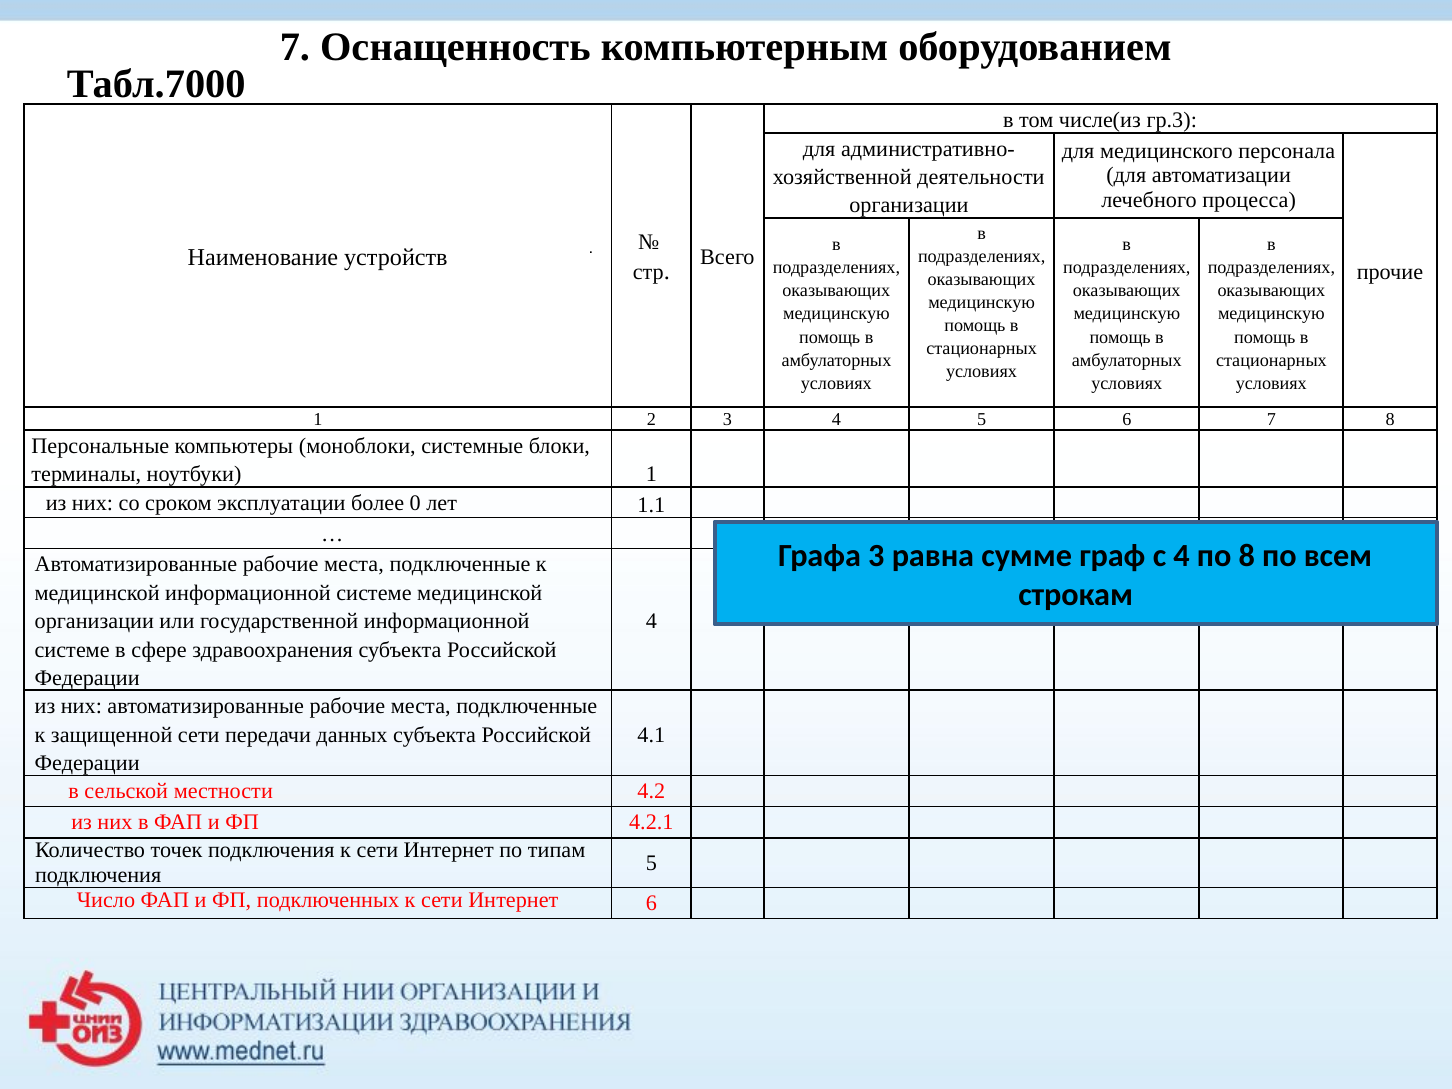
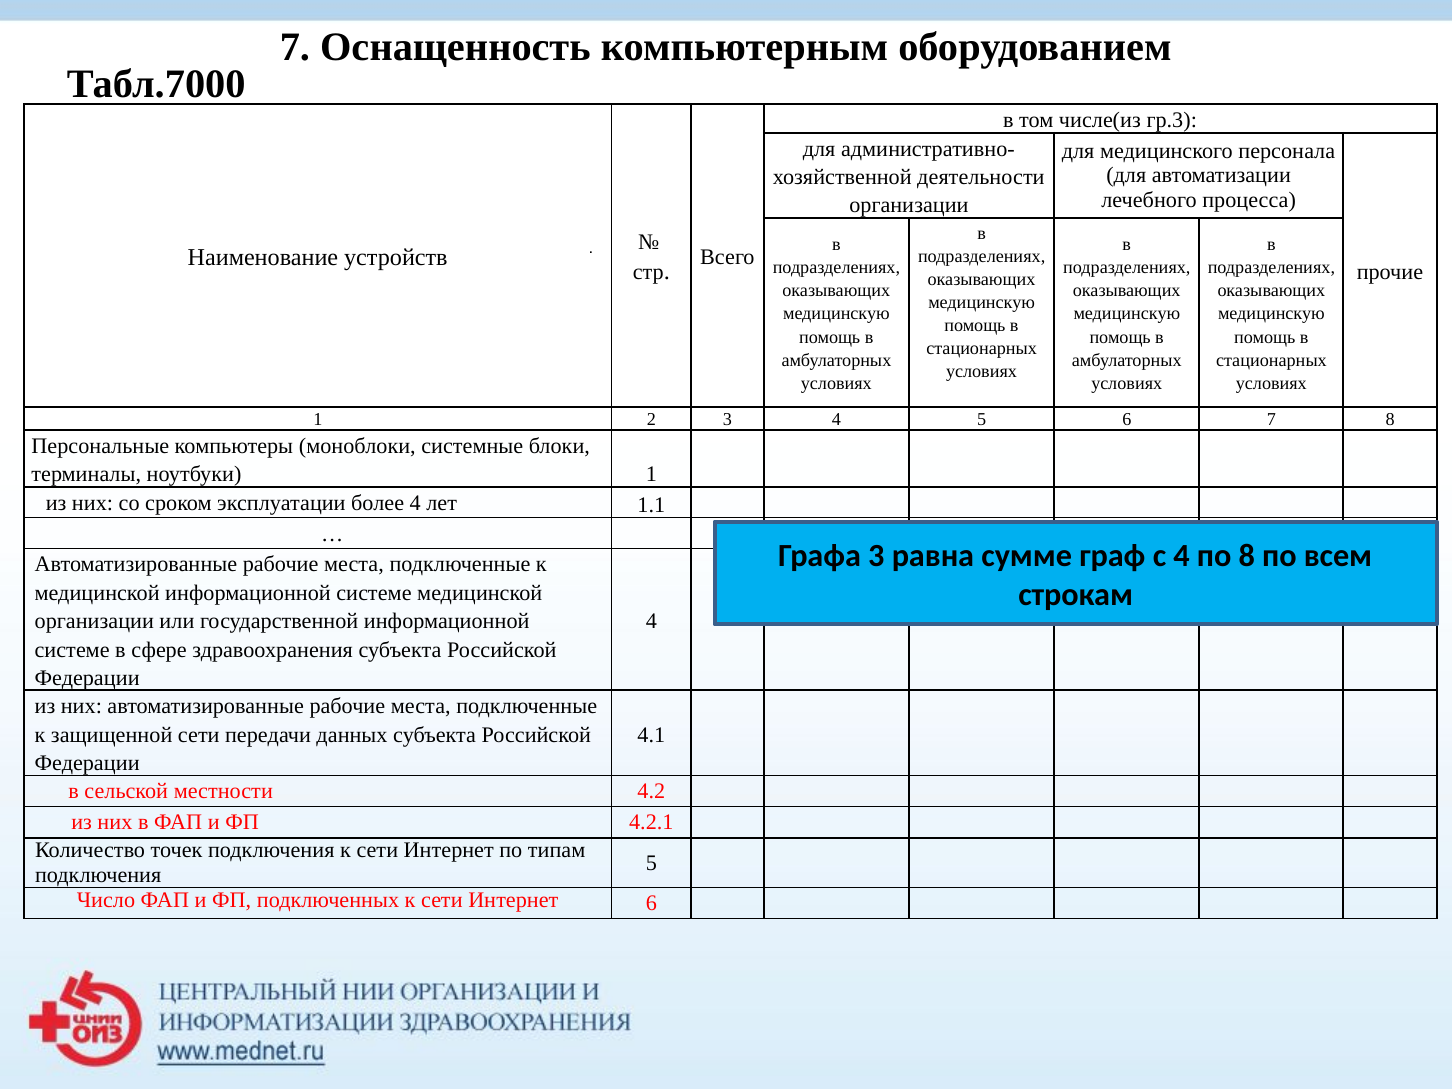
более 0: 0 -> 4 (415, 503)
